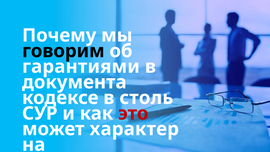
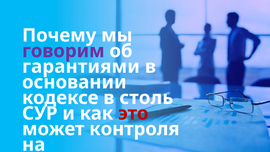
говорим colour: black -> purple (63, 51)
документа: документа -> основании (74, 82)
характер: характер -> контроля (134, 129)
